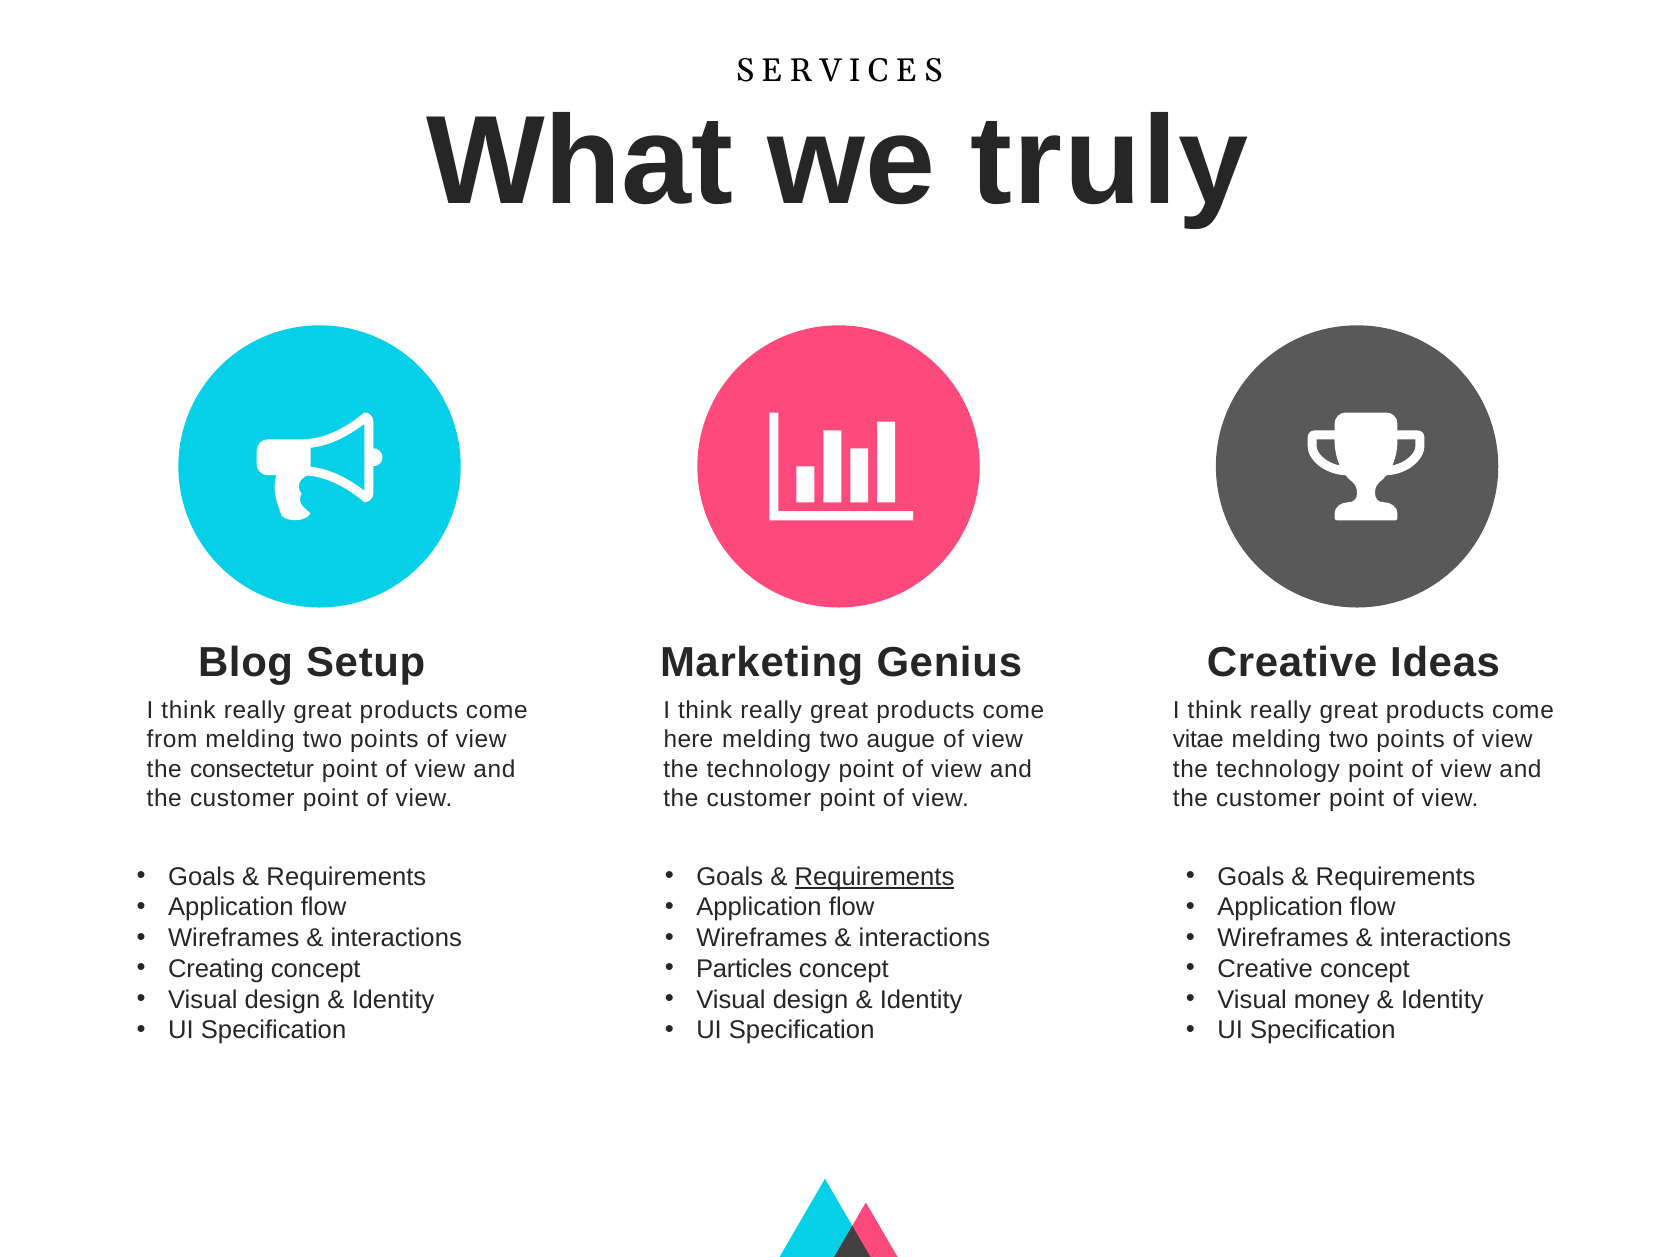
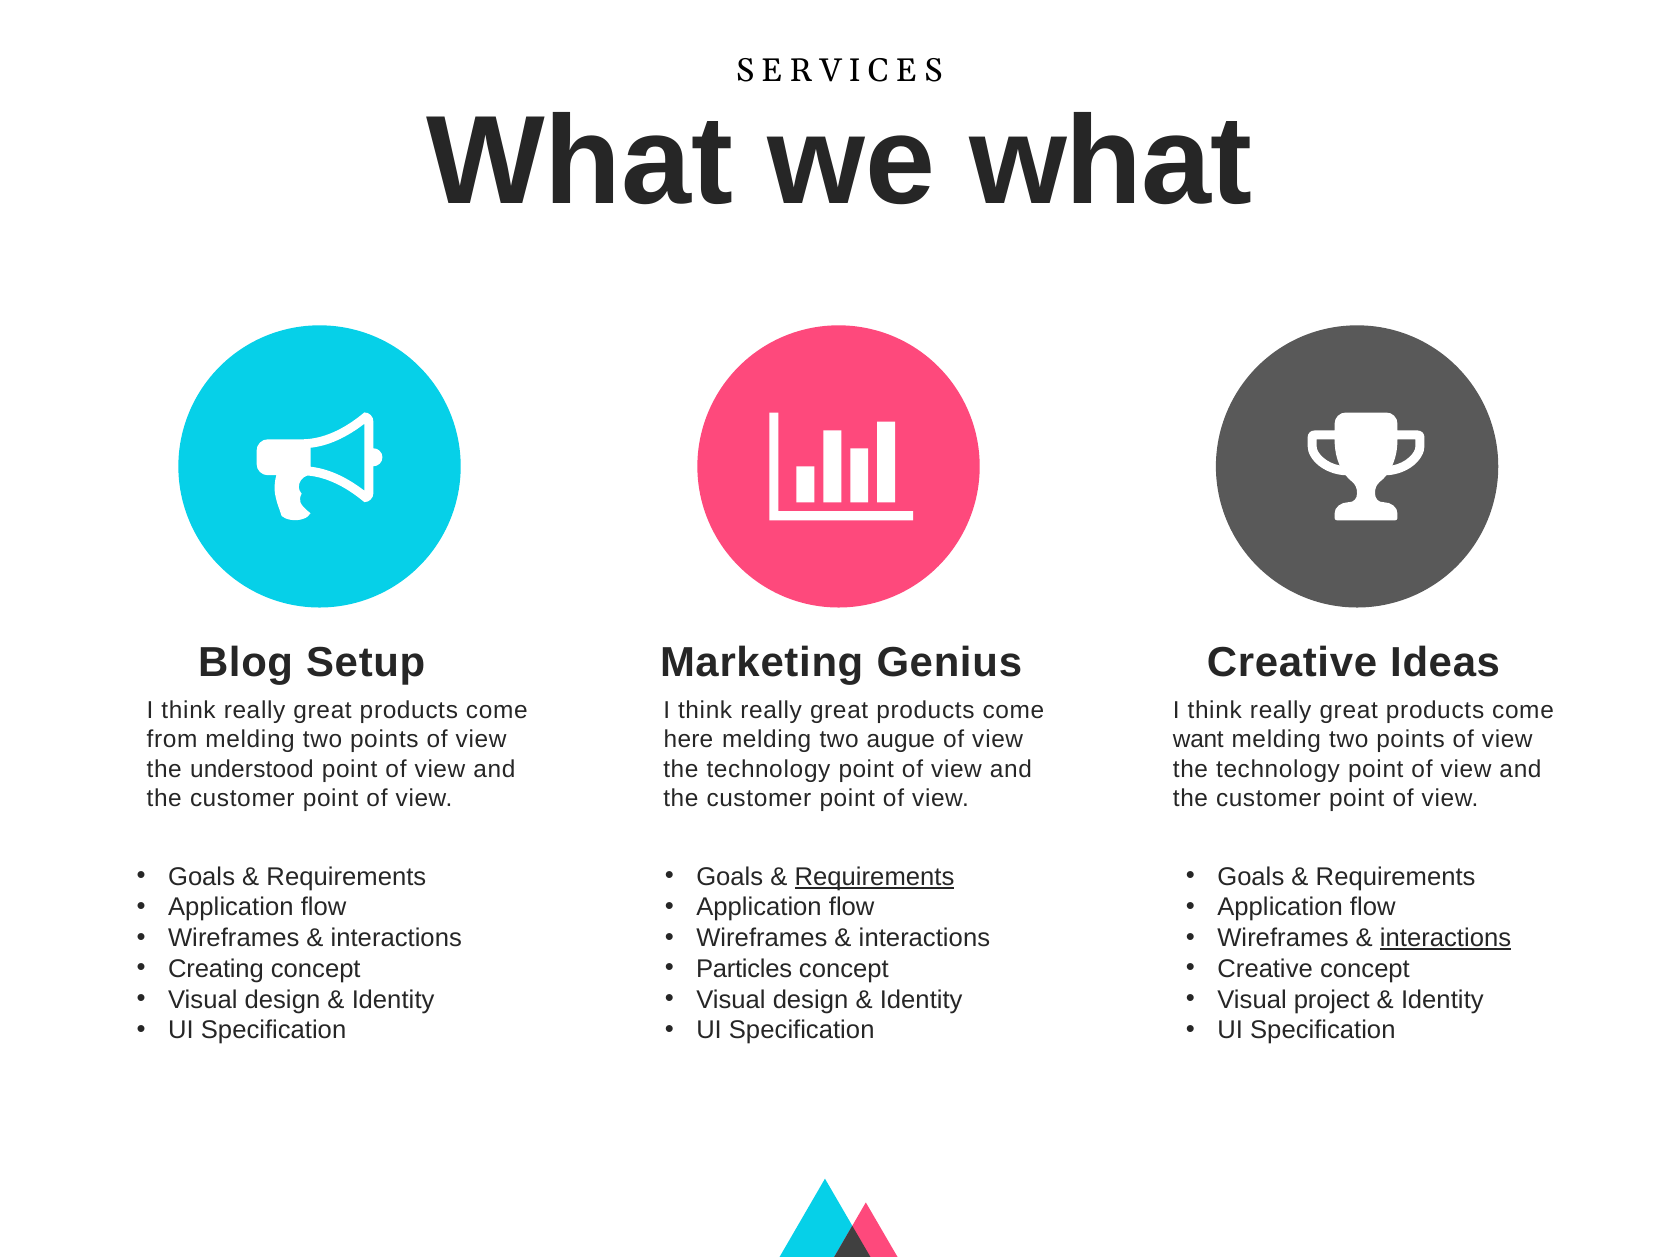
we truly: truly -> what (1111, 162)
vitae: vitae -> want (1198, 740)
consectetur: consectetur -> understood (252, 770)
interactions underline: none -> present (1446, 939)
money: money -> project (1332, 1000)
